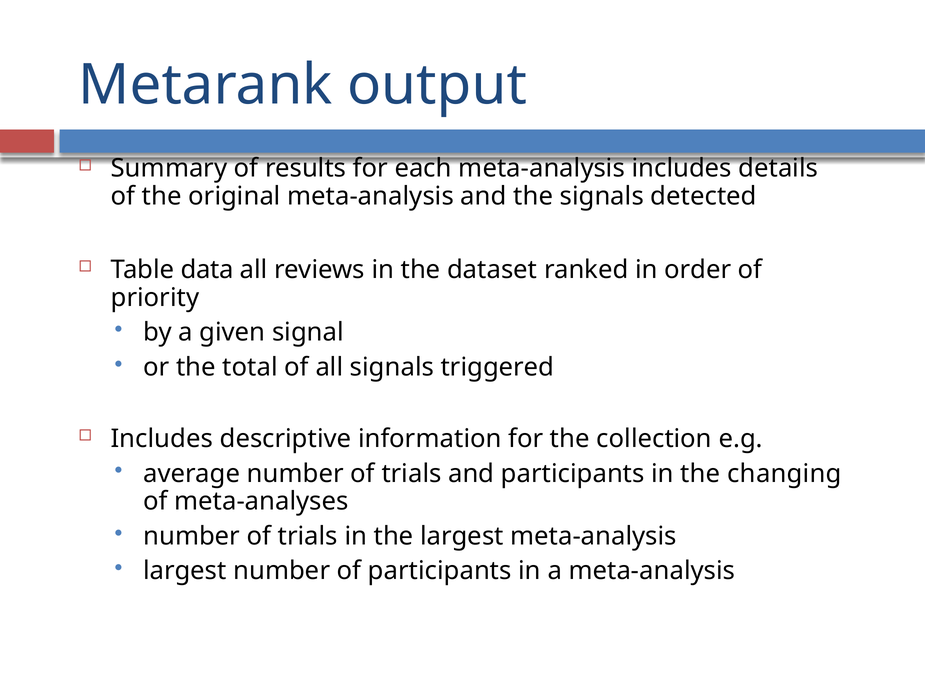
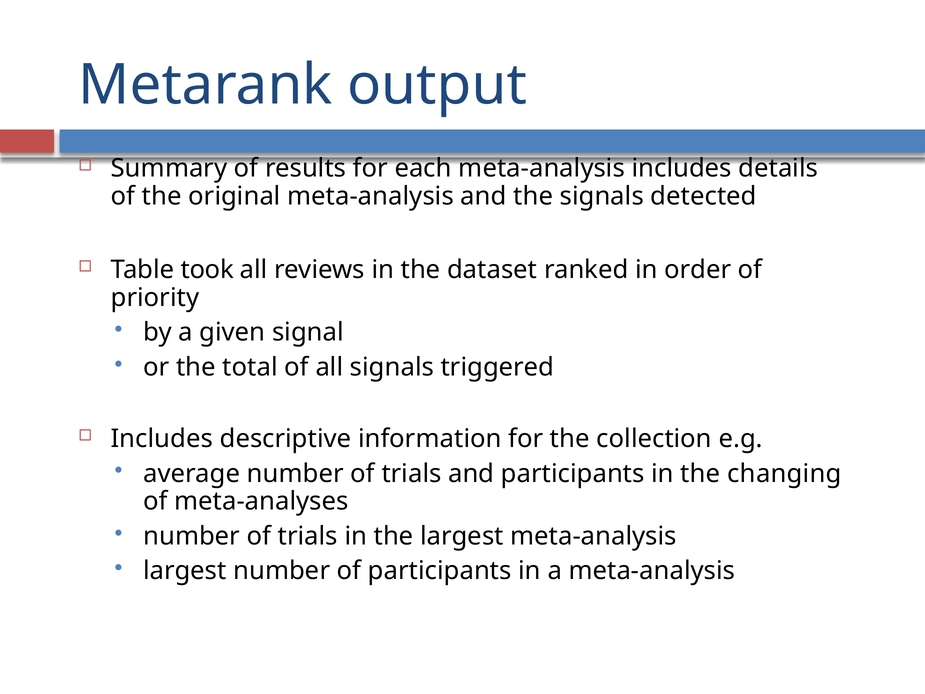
data: data -> took (207, 270)
